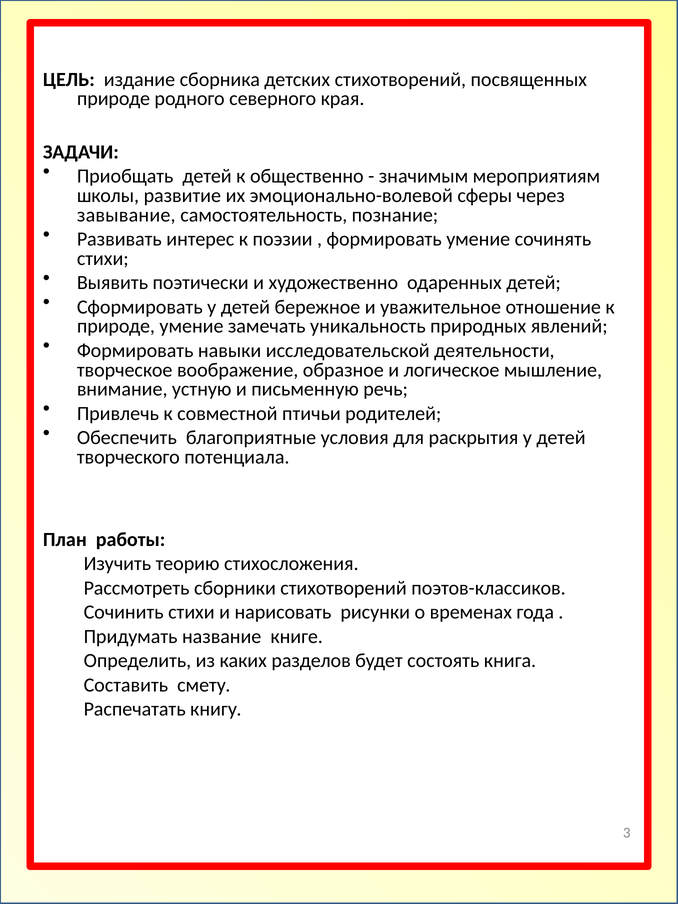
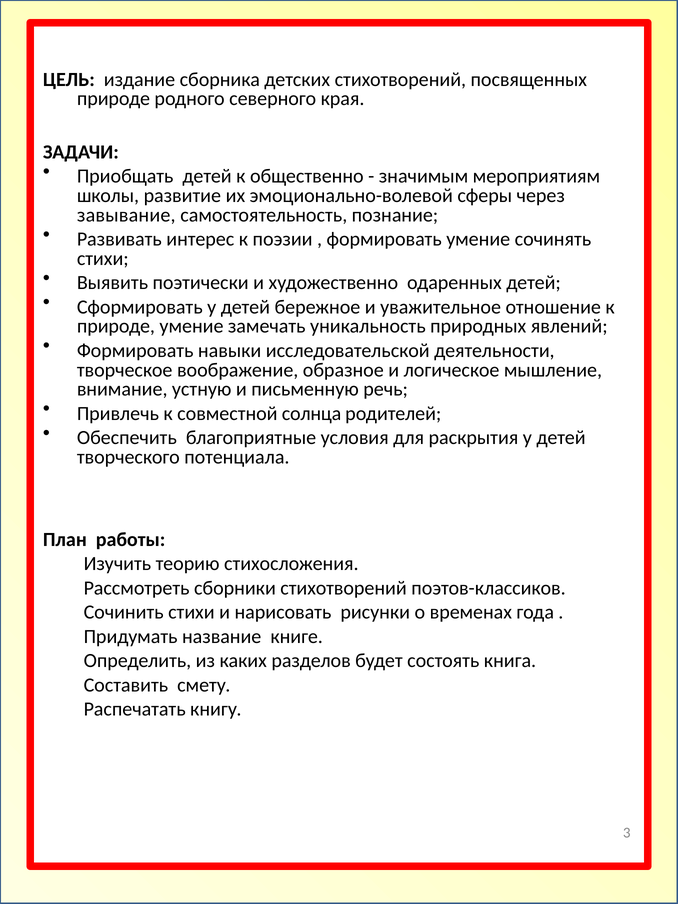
птичьи: птичьи -> солнца (312, 413)
